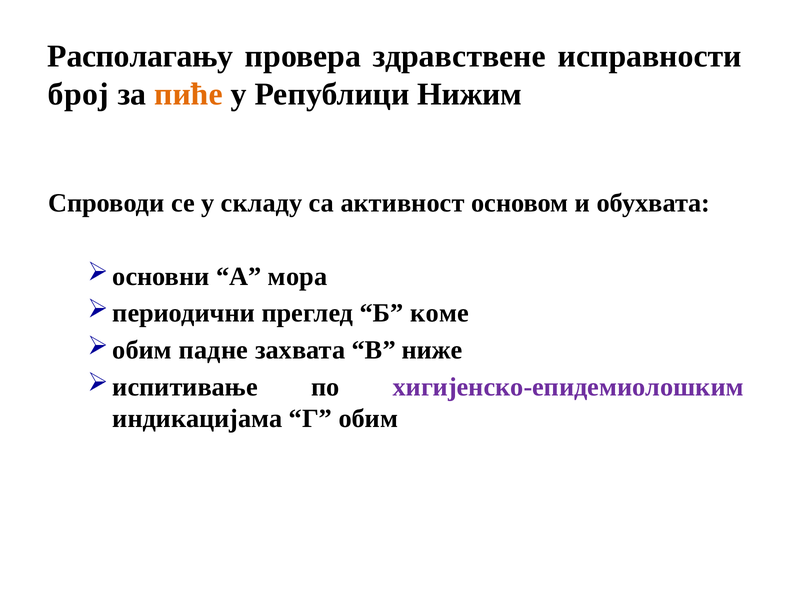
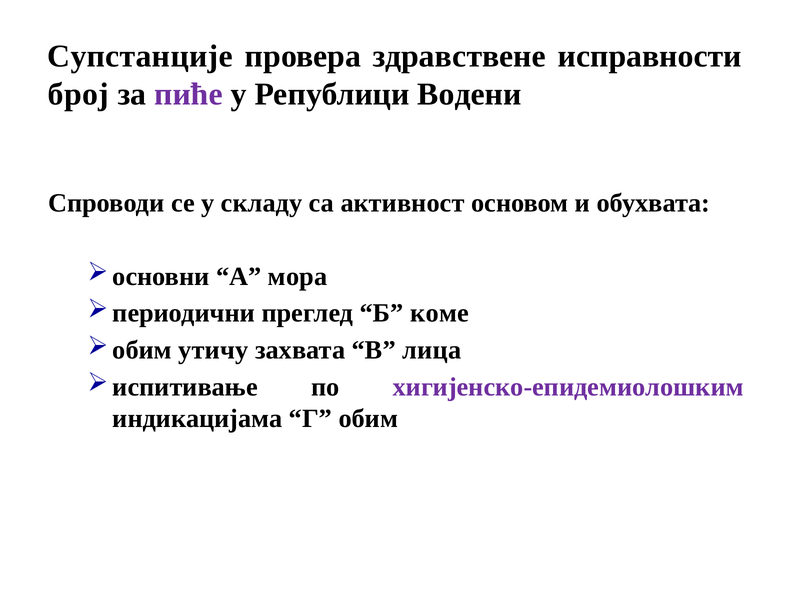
Располагању: Располагању -> Супстанције (140, 56)
пиће colour: orange -> purple (188, 94)
Нижим: Нижим -> Водени (469, 94)
падне: падне -> утичу (213, 350)
ниже: ниже -> лица (432, 350)
